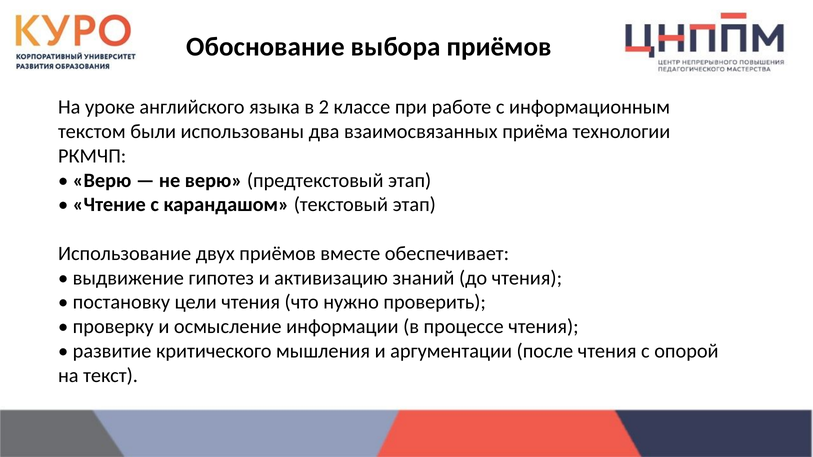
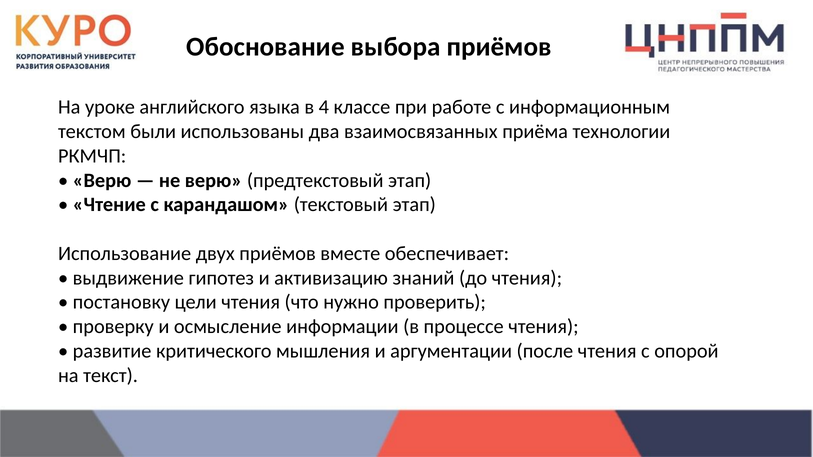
2: 2 -> 4 (324, 107)
